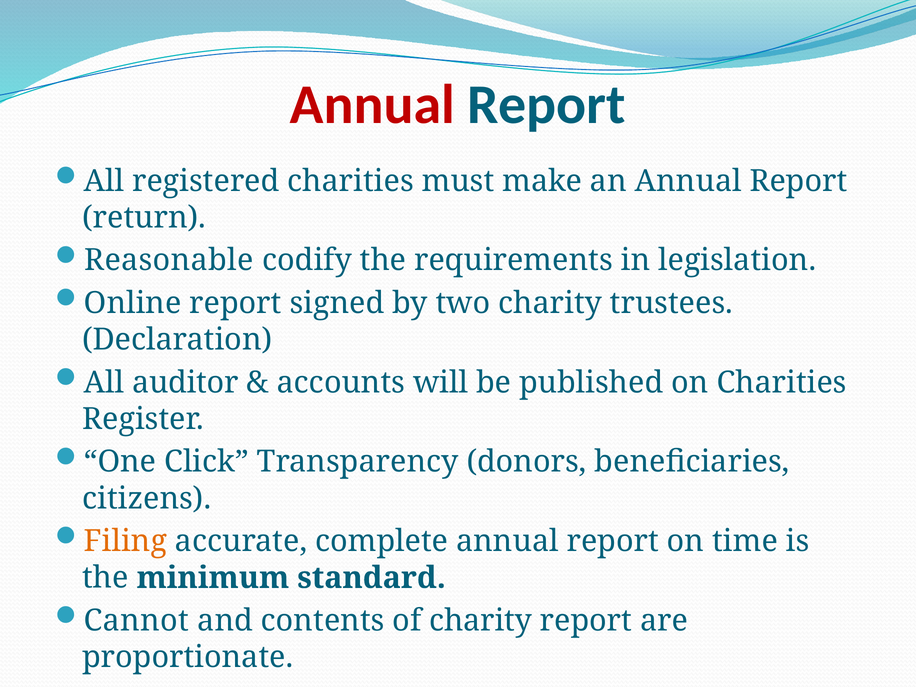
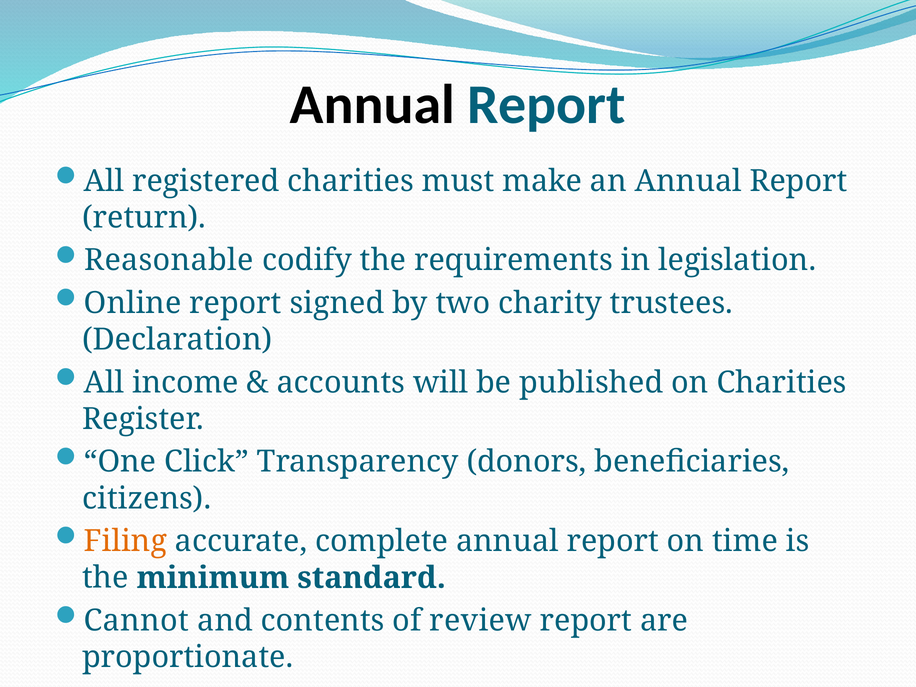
Annual colour: red -> black (372, 105)
auditor: auditor -> income (185, 382)
of charity: charity -> review (481, 621)
